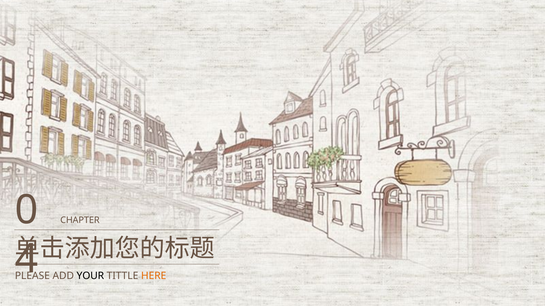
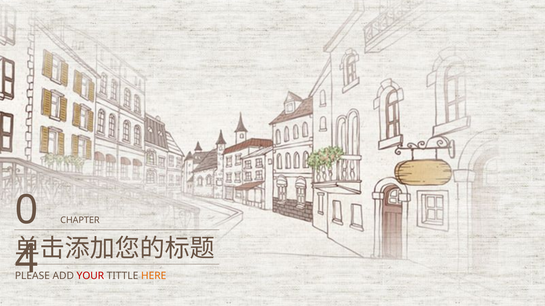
YOUR colour: black -> red (90, 276)
